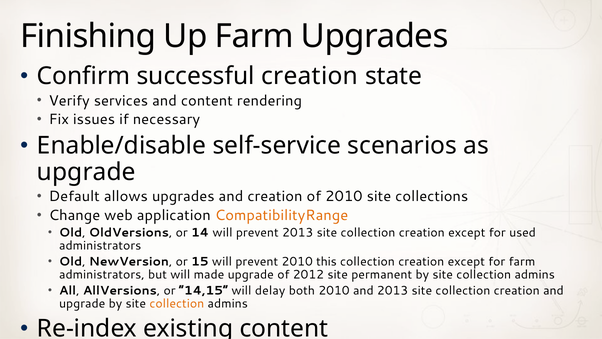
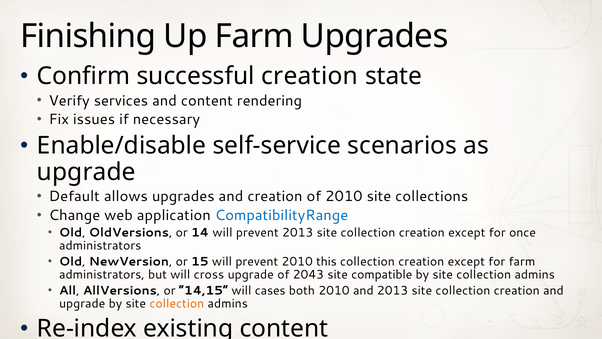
CompatibilityRange colour: orange -> blue (282, 215)
used: used -> once (523, 232)
made: made -> cross (209, 275)
2012: 2012 -> 2043 (308, 275)
permanent: permanent -> compatible (382, 275)
delay: delay -> cases (270, 290)
